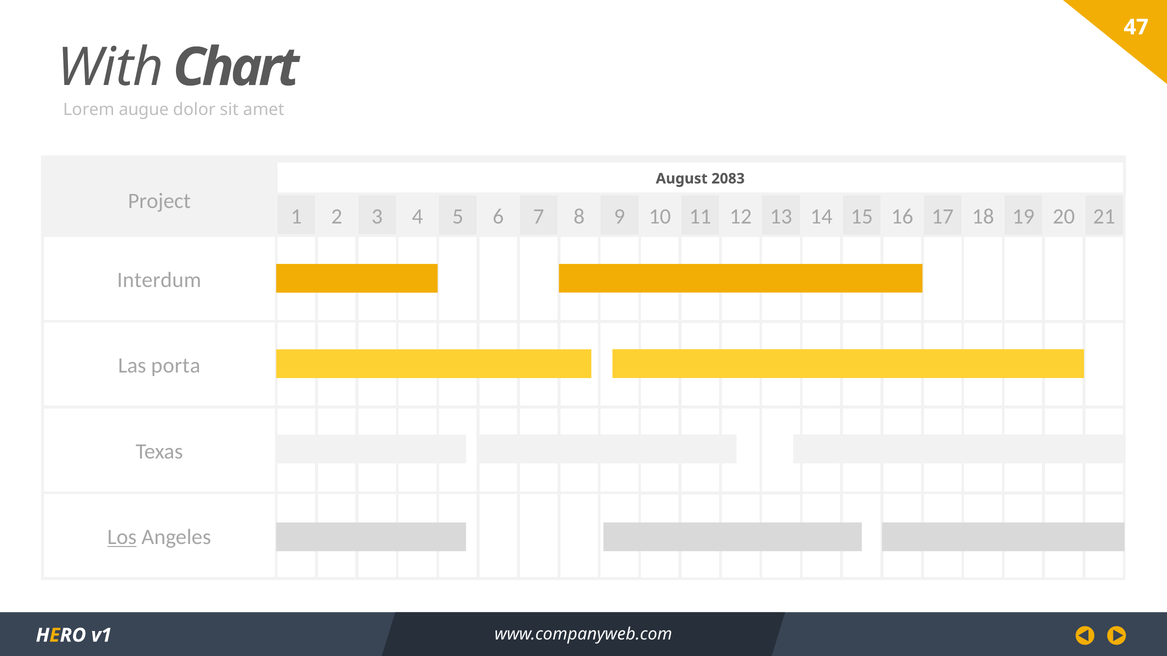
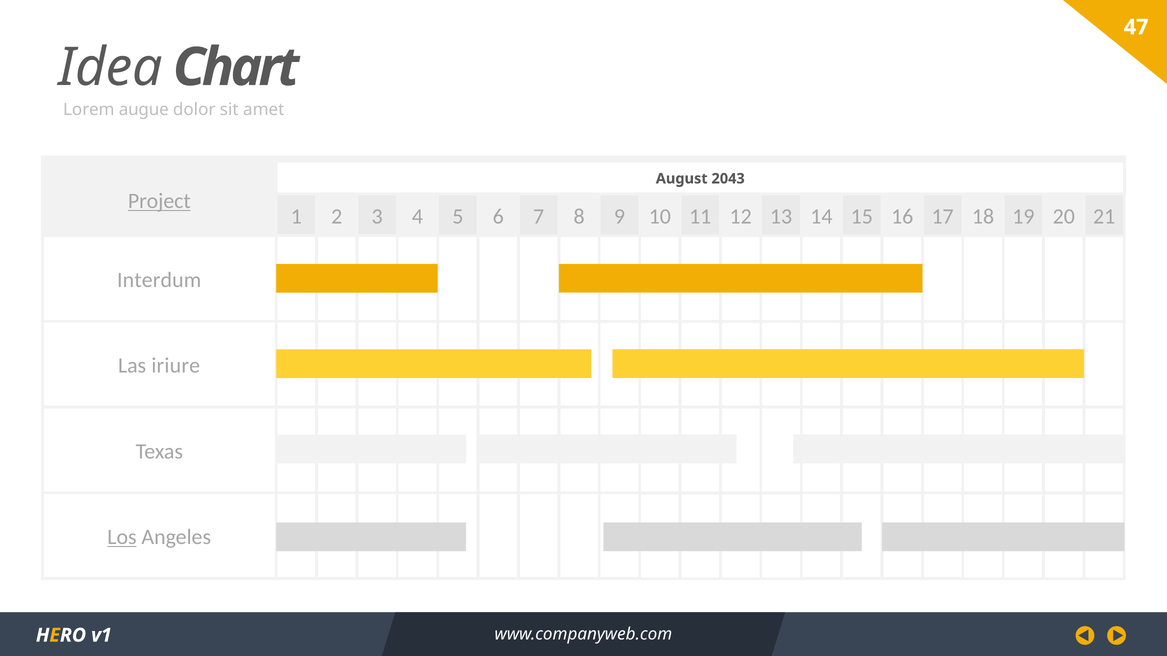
With: With -> Idea (110, 68)
2083: 2083 -> 2043 (728, 179)
Project underline: none -> present (159, 201)
porta: porta -> iriure (176, 366)
